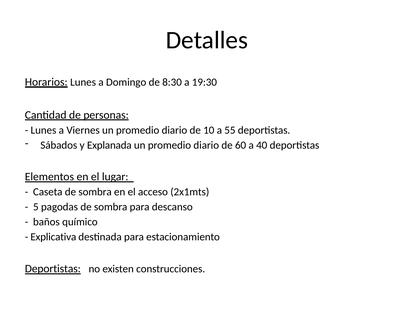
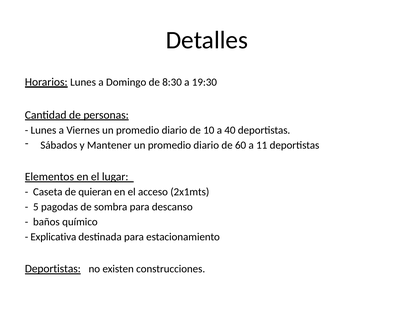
55: 55 -> 40 (230, 130)
Explanada: Explanada -> Mantener (109, 145)
40: 40 -> 11 (262, 145)
Caseta de sombra: sombra -> quieran (95, 192)
